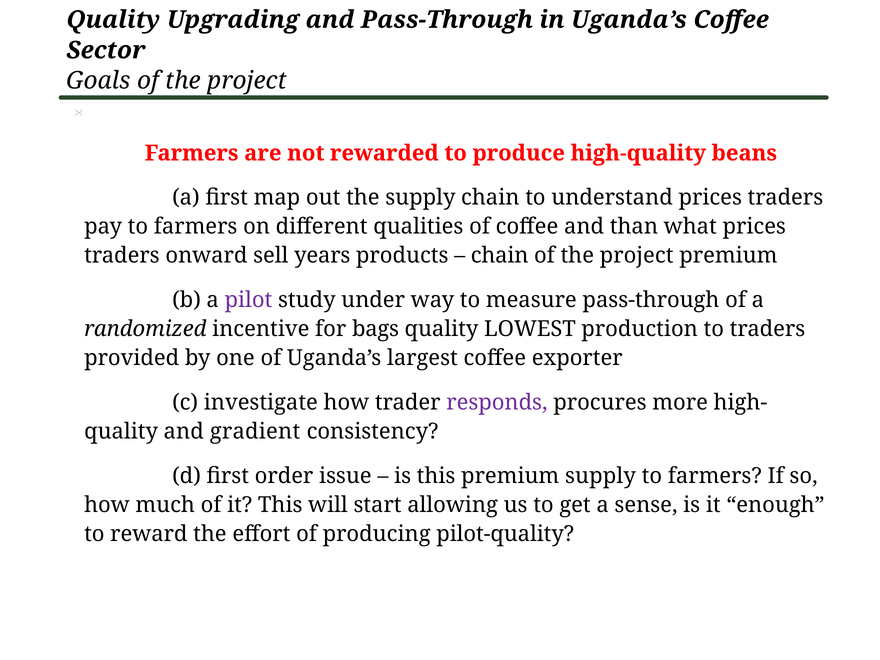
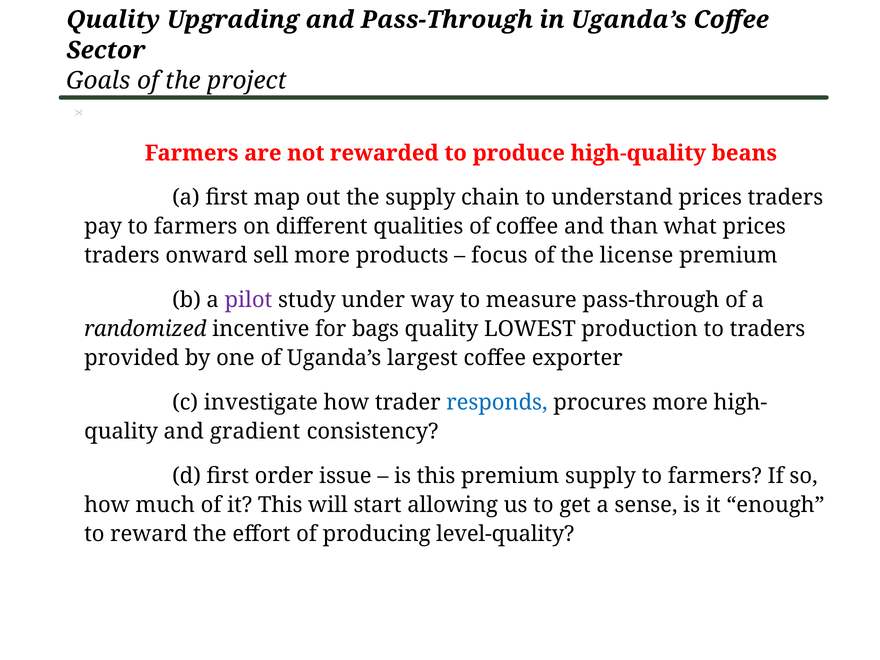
sell years: years -> more (322, 256)
chain: chain -> focus (499, 256)
project: project -> license (637, 256)
responds colour: purple -> blue (497, 403)
pilot-quality: pilot-quality -> level-quality (505, 534)
